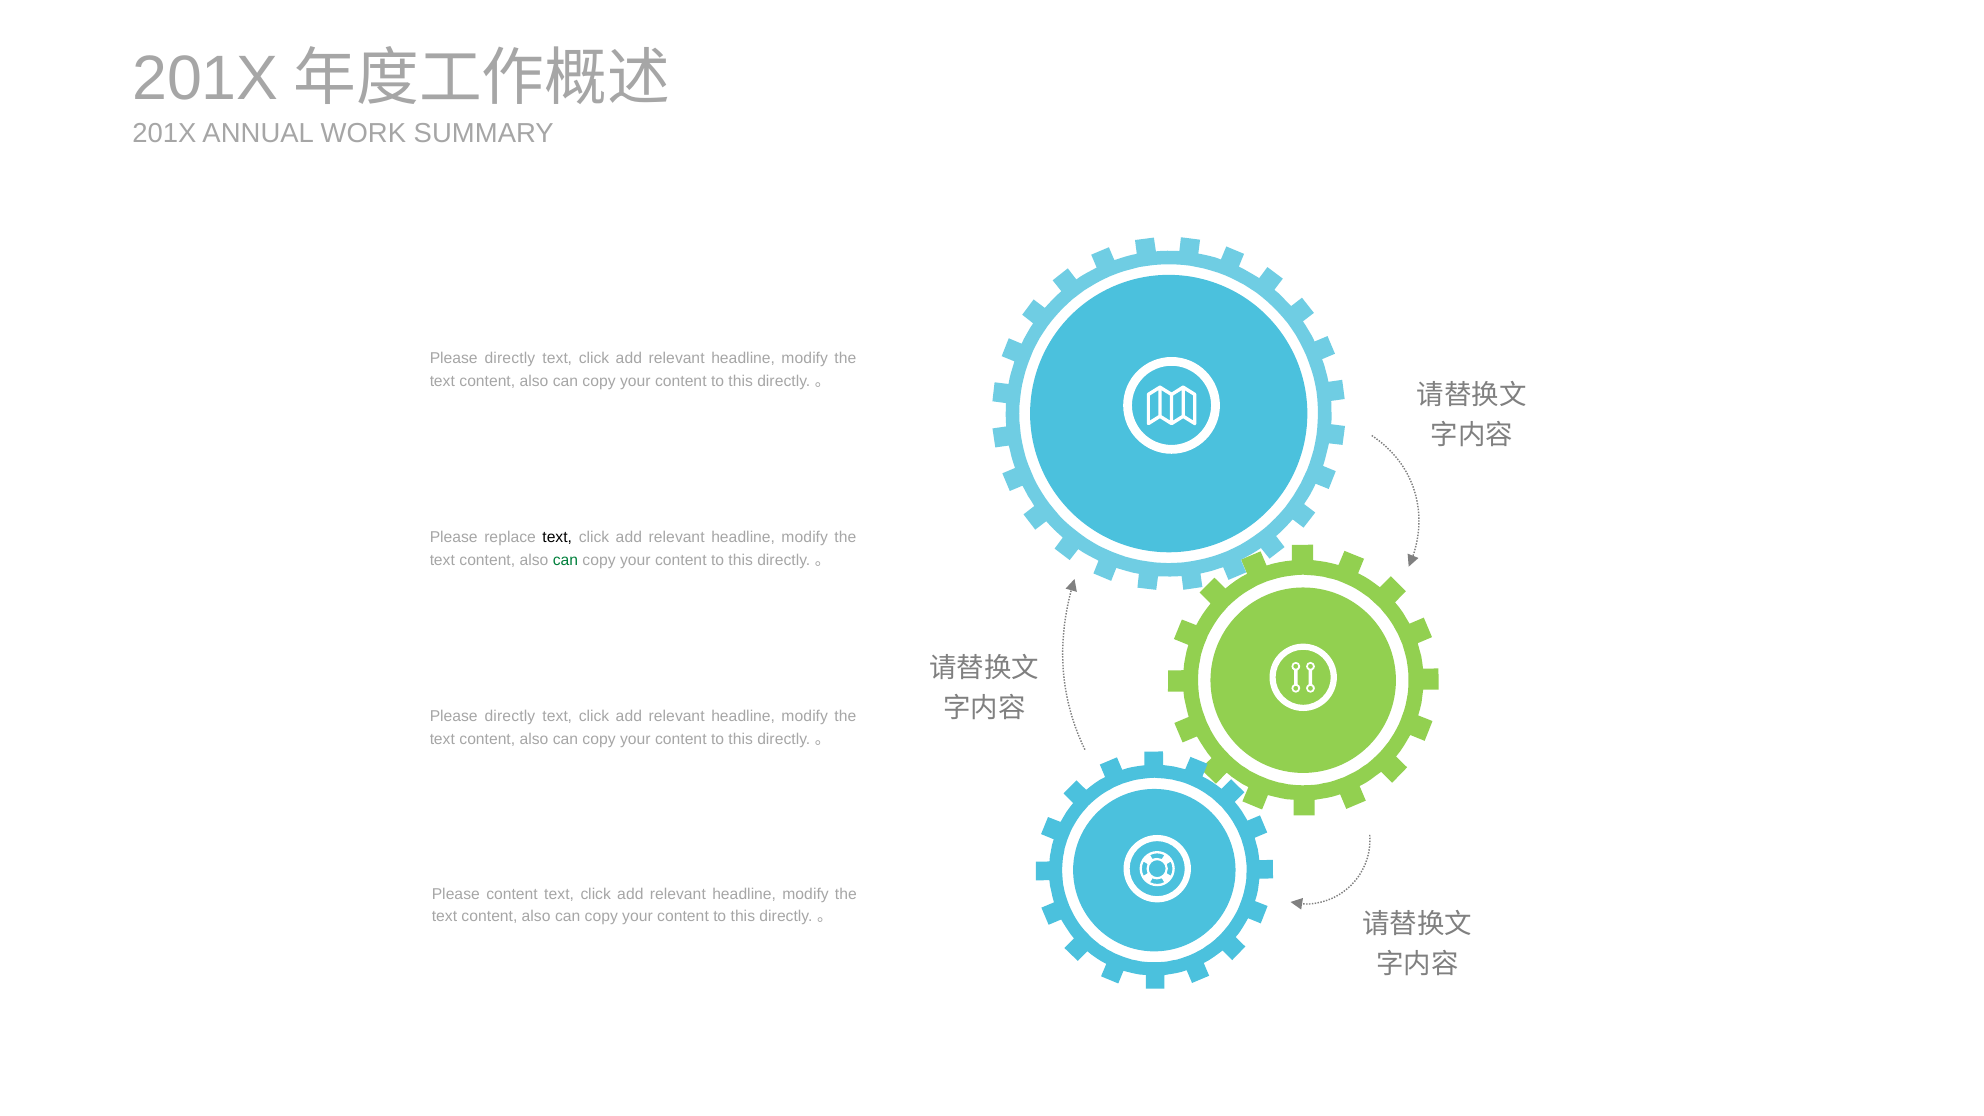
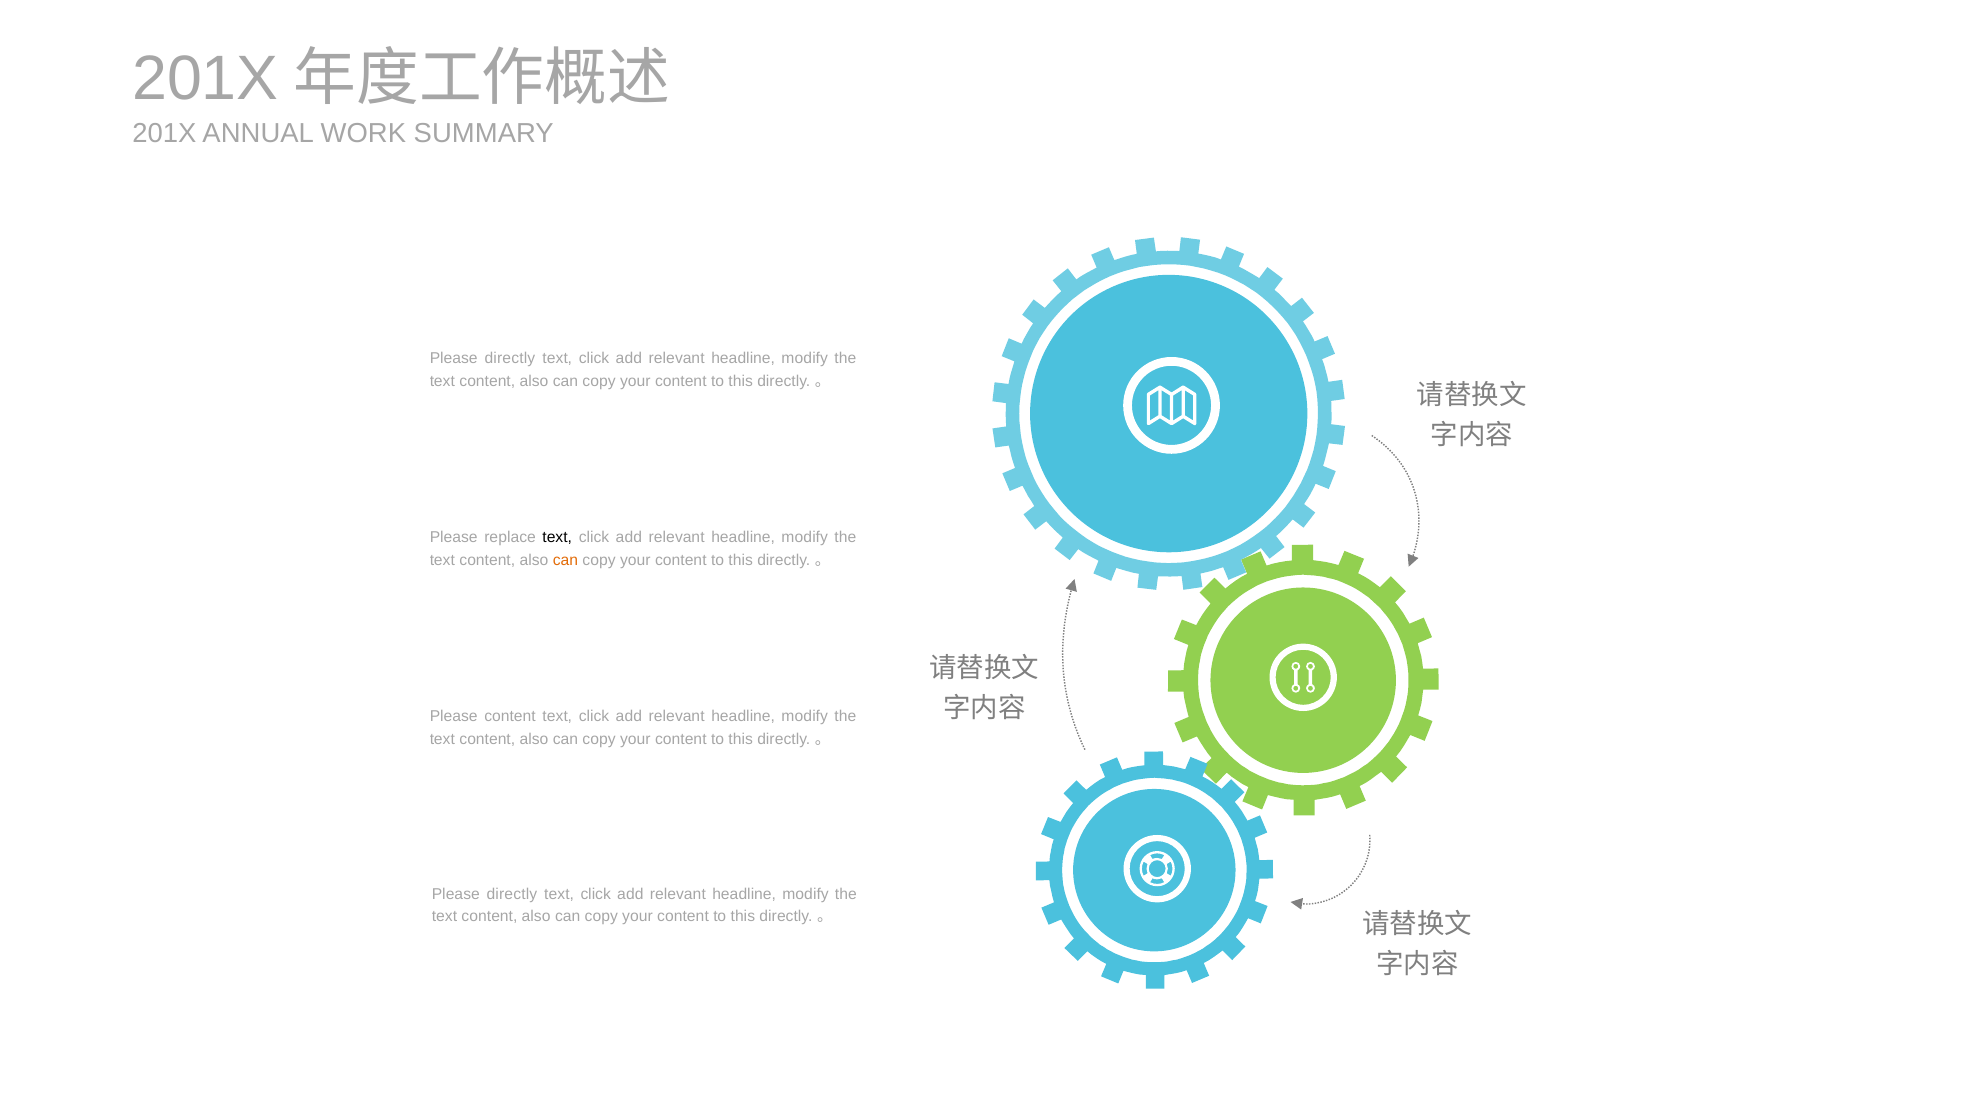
can colour: green -> orange (566, 560)
directly: directly -> content (510, 716)
content: content -> directly (512, 894)
